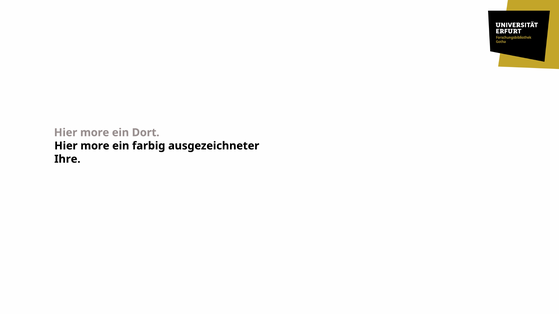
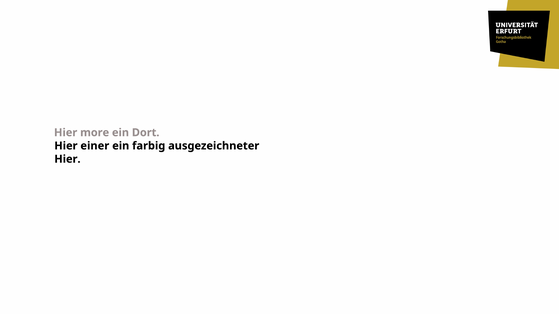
more: more -> einer (95, 146)
Ihre: Ihre -> Hier (67, 159)
